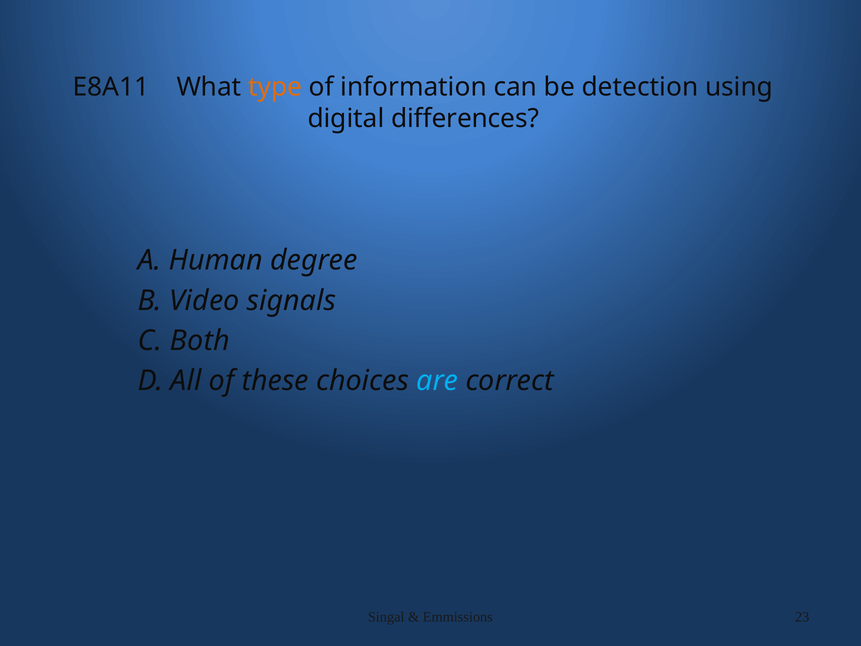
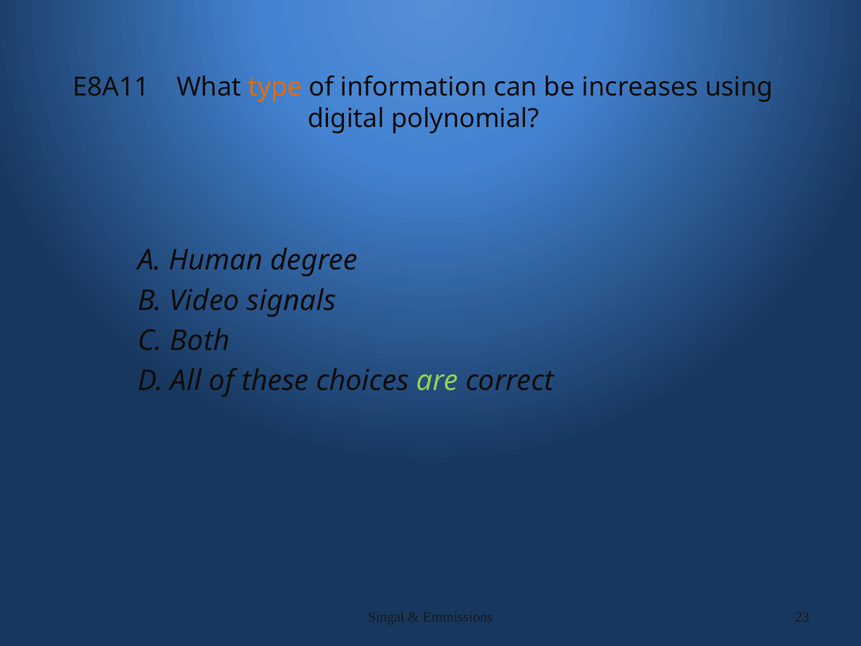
detection: detection -> increases (640, 87)
differences: differences -> polynomial (465, 118)
are colour: light blue -> light green (437, 381)
